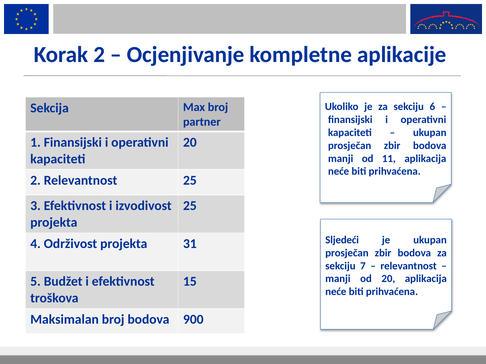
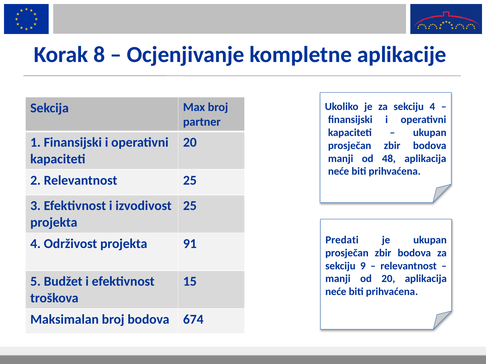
Korak 2: 2 -> 8 (99, 55)
sekciju 6: 6 -> 4 (432, 107)
11: 11 -> 48 (389, 159)
Sljedeći: Sljedeći -> Predati (342, 240)
31: 31 -> 91 (190, 244)
7: 7 -> 9 (363, 266)
900: 900 -> 674 (193, 320)
